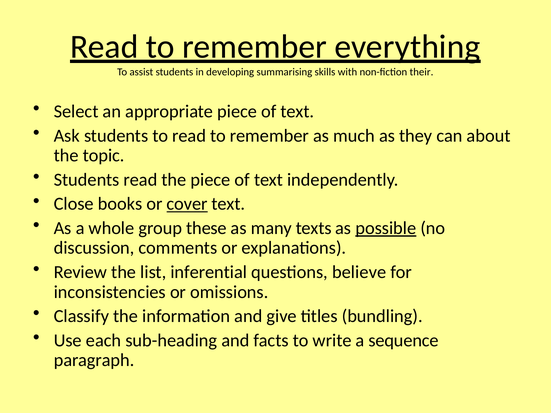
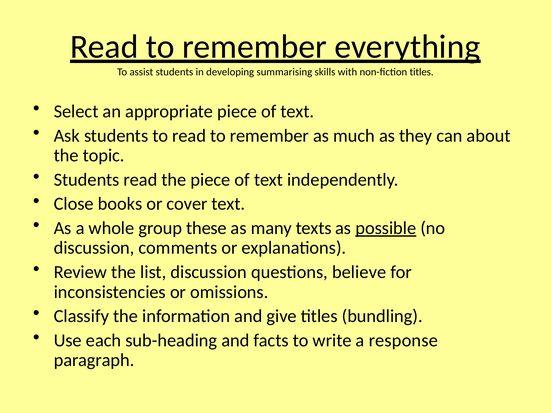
non-fiction their: their -> titles (422, 72)
cover underline: present -> none (187, 204)
list inferential: inferential -> discussion (209, 272)
sequence: sequence -> response (403, 341)
